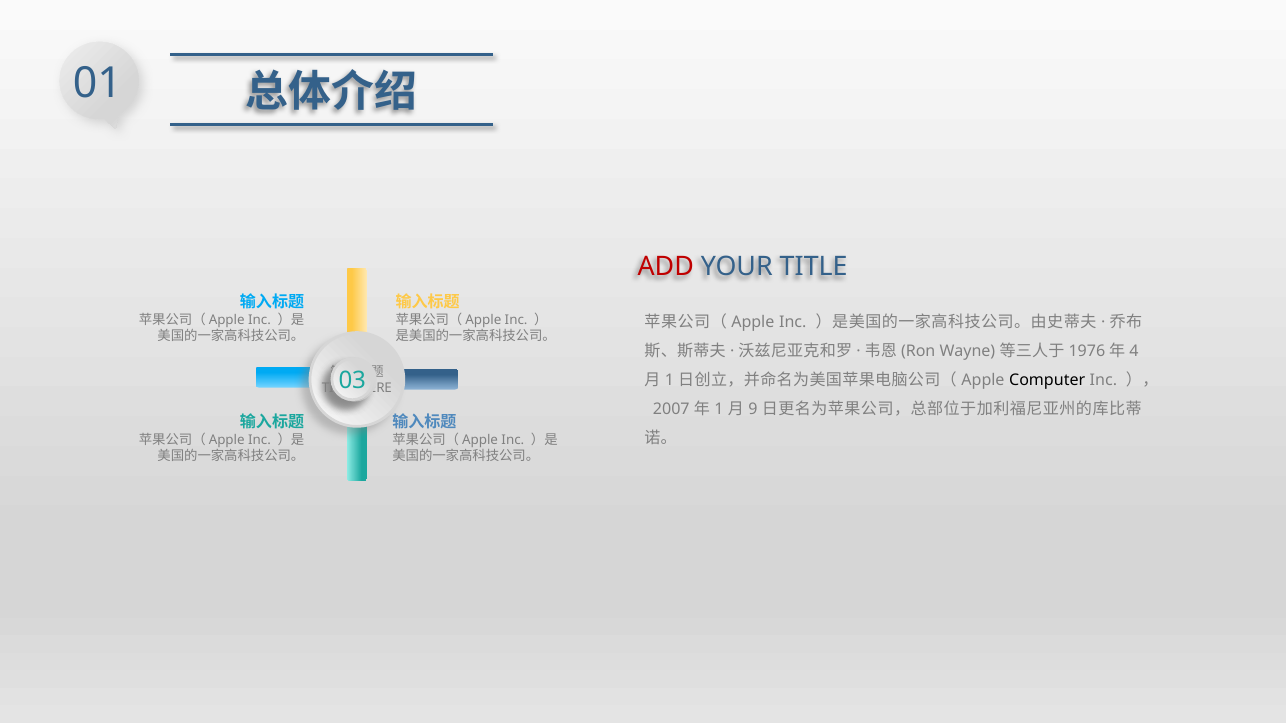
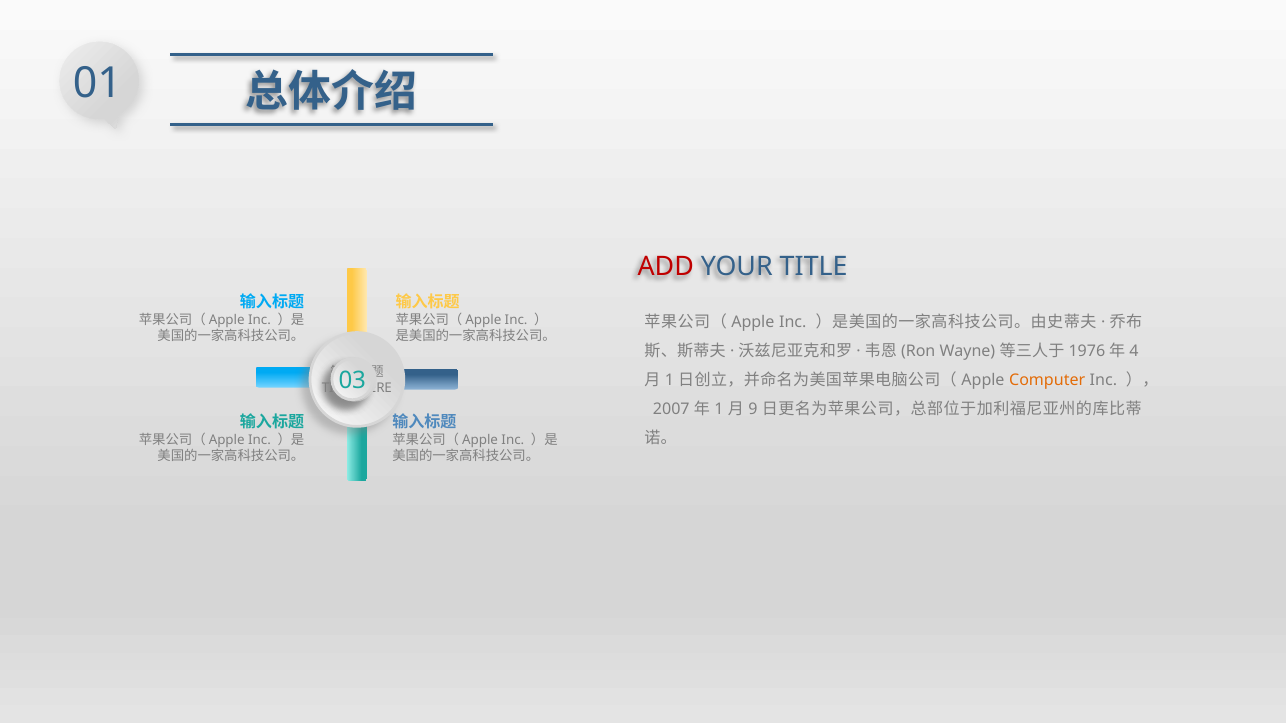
Computer colour: black -> orange (1047, 380)
